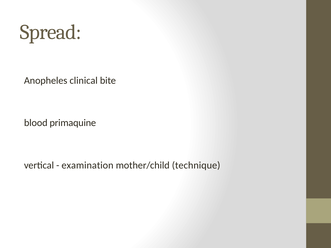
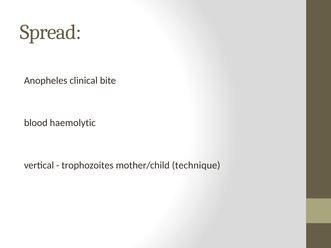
primaquine: primaquine -> haemolytic (73, 123)
examination: examination -> trophozoites (88, 165)
